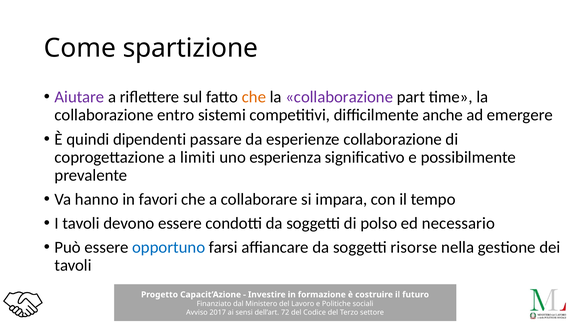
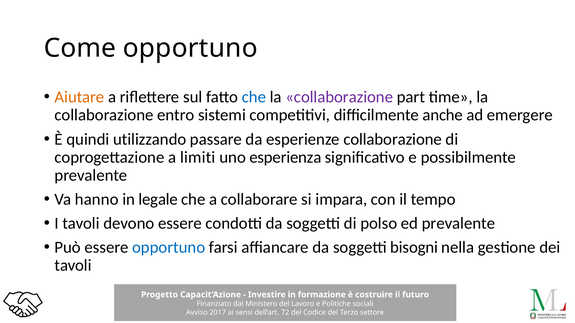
Come spartizione: spartizione -> opportuno (190, 48)
Aiutare colour: purple -> orange (79, 97)
che colour: orange -> blue (254, 97)
dipendenti: dipendenti -> utilizzando (150, 139)
favori: favori -> legale (158, 200)
ed necessario: necessario -> prevalente (458, 224)
risorse: risorse -> bisogni (414, 248)
